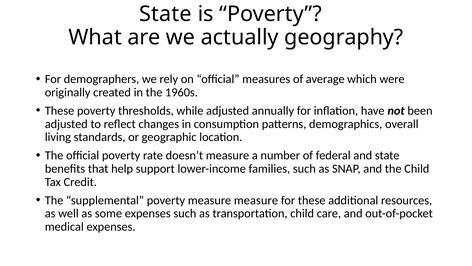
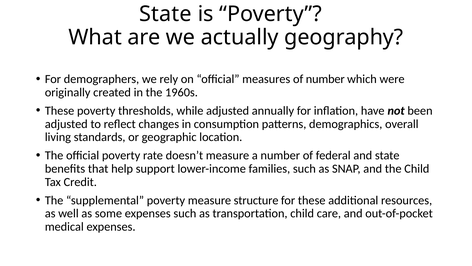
of average: average -> number (325, 79)
measure measure: measure -> structure (256, 200)
